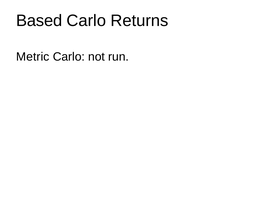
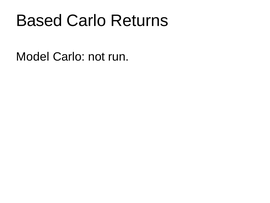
Metric: Metric -> Model (33, 57)
